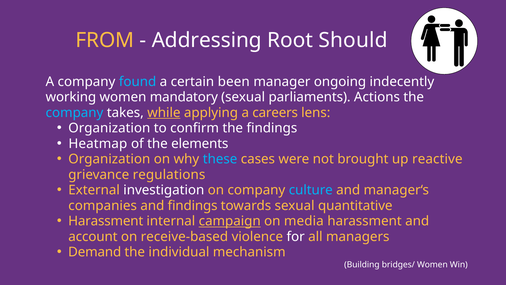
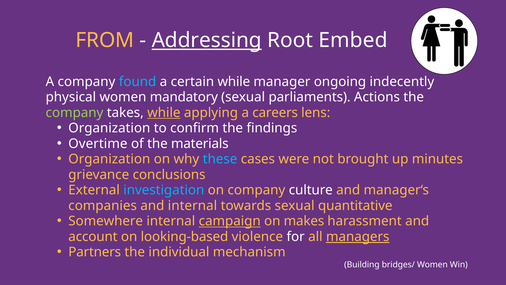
Addressing underline: none -> present (207, 40)
Should: Should -> Embed (353, 40)
certain been: been -> while (234, 82)
working: working -> physical (71, 97)
company colour: light blue -> light green (74, 112)
Heatmap: Heatmap -> Overtime (98, 143)
elements: elements -> materials (200, 143)
reactive: reactive -> minutes (437, 159)
regulations: regulations -> conclusions (169, 174)
investigation colour: white -> light blue (164, 190)
culture colour: light blue -> white (311, 190)
and findings: findings -> internal (192, 205)
Harassment: Harassment -> Somewhere (106, 221)
media: media -> makes (304, 221)
receive-based: receive-based -> looking-based (184, 236)
managers underline: none -> present (358, 236)
Demand: Demand -> Partners (95, 252)
